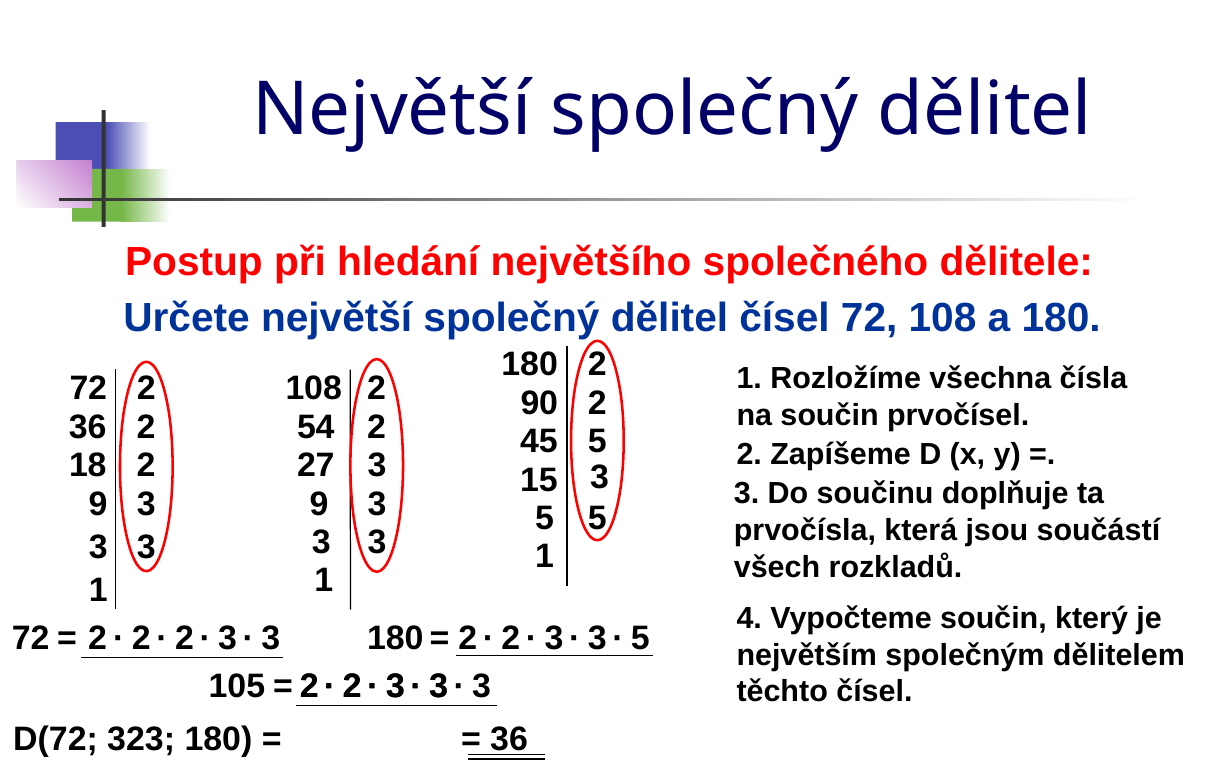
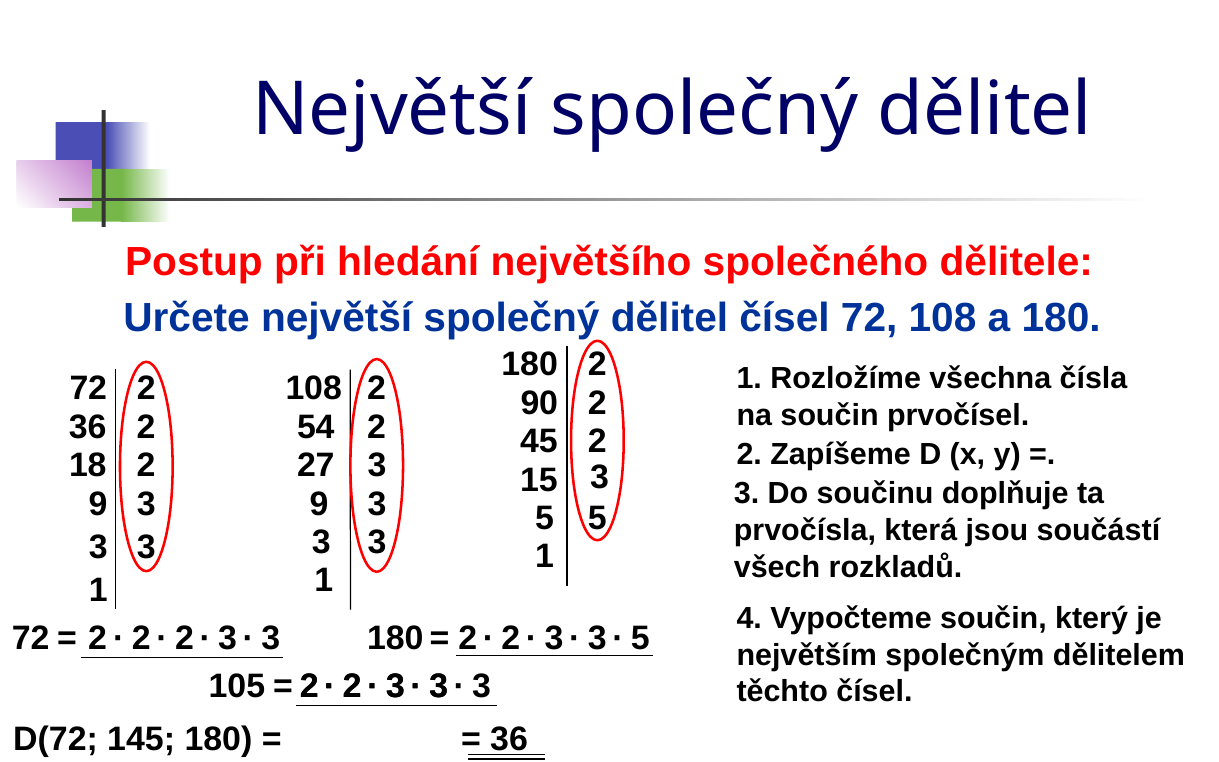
45 5: 5 -> 2 (597, 441)
323: 323 -> 145 (141, 739)
